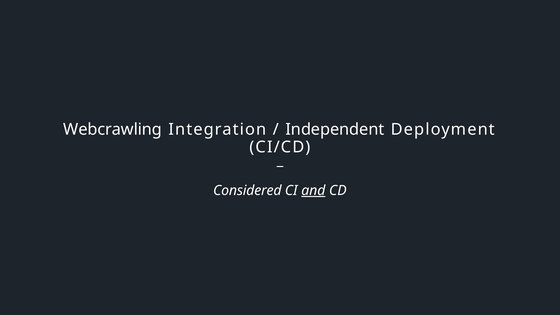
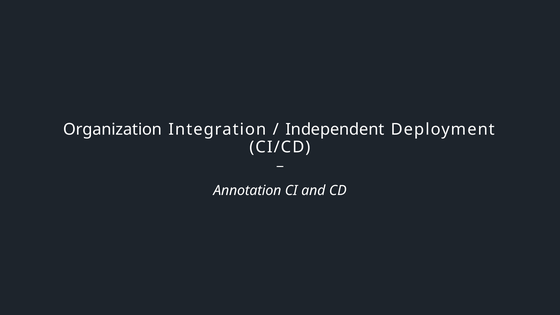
Webcrawling: Webcrawling -> Organization (113, 129)
Considered: Considered -> Annotation (247, 191)
and underline: present -> none (313, 191)
